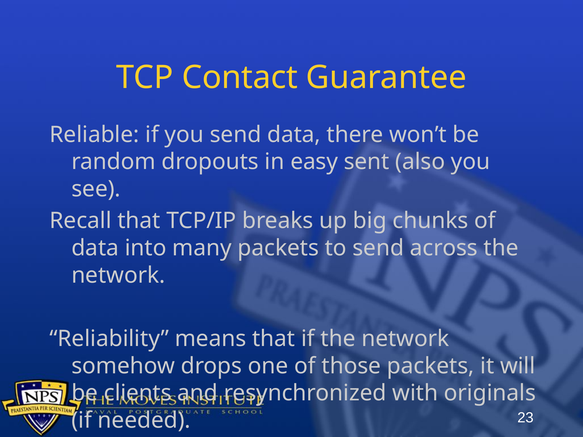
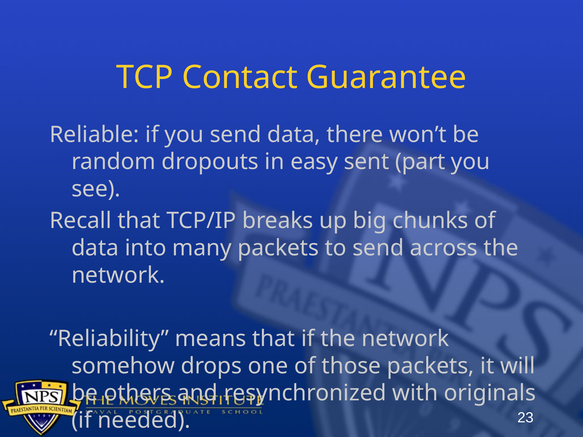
also: also -> part (420, 162)
clients: clients -> others (138, 393)
